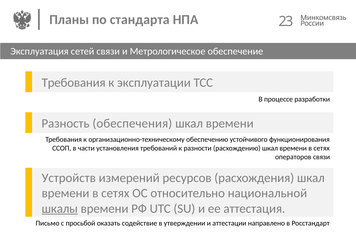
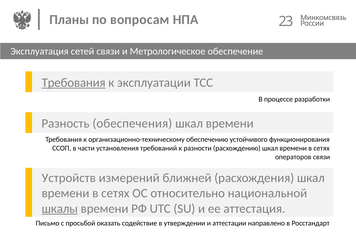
стандарта: стандарта -> вопросам (140, 20)
Требования underline: none -> present (74, 83)
ресурсов: ресурсов -> ближней (187, 178)
